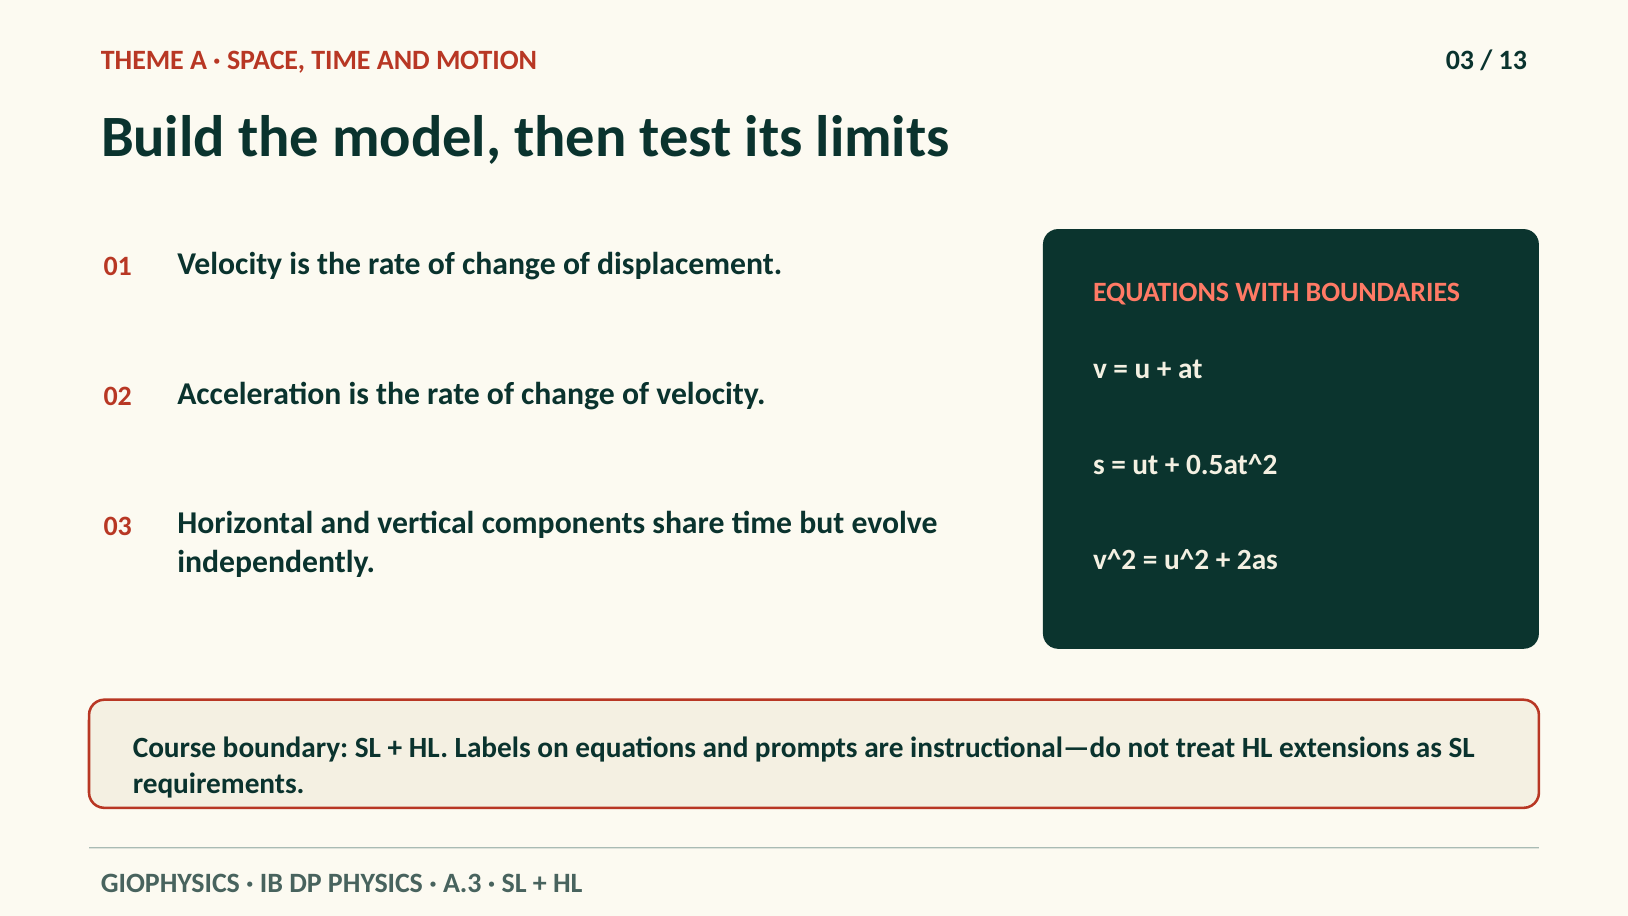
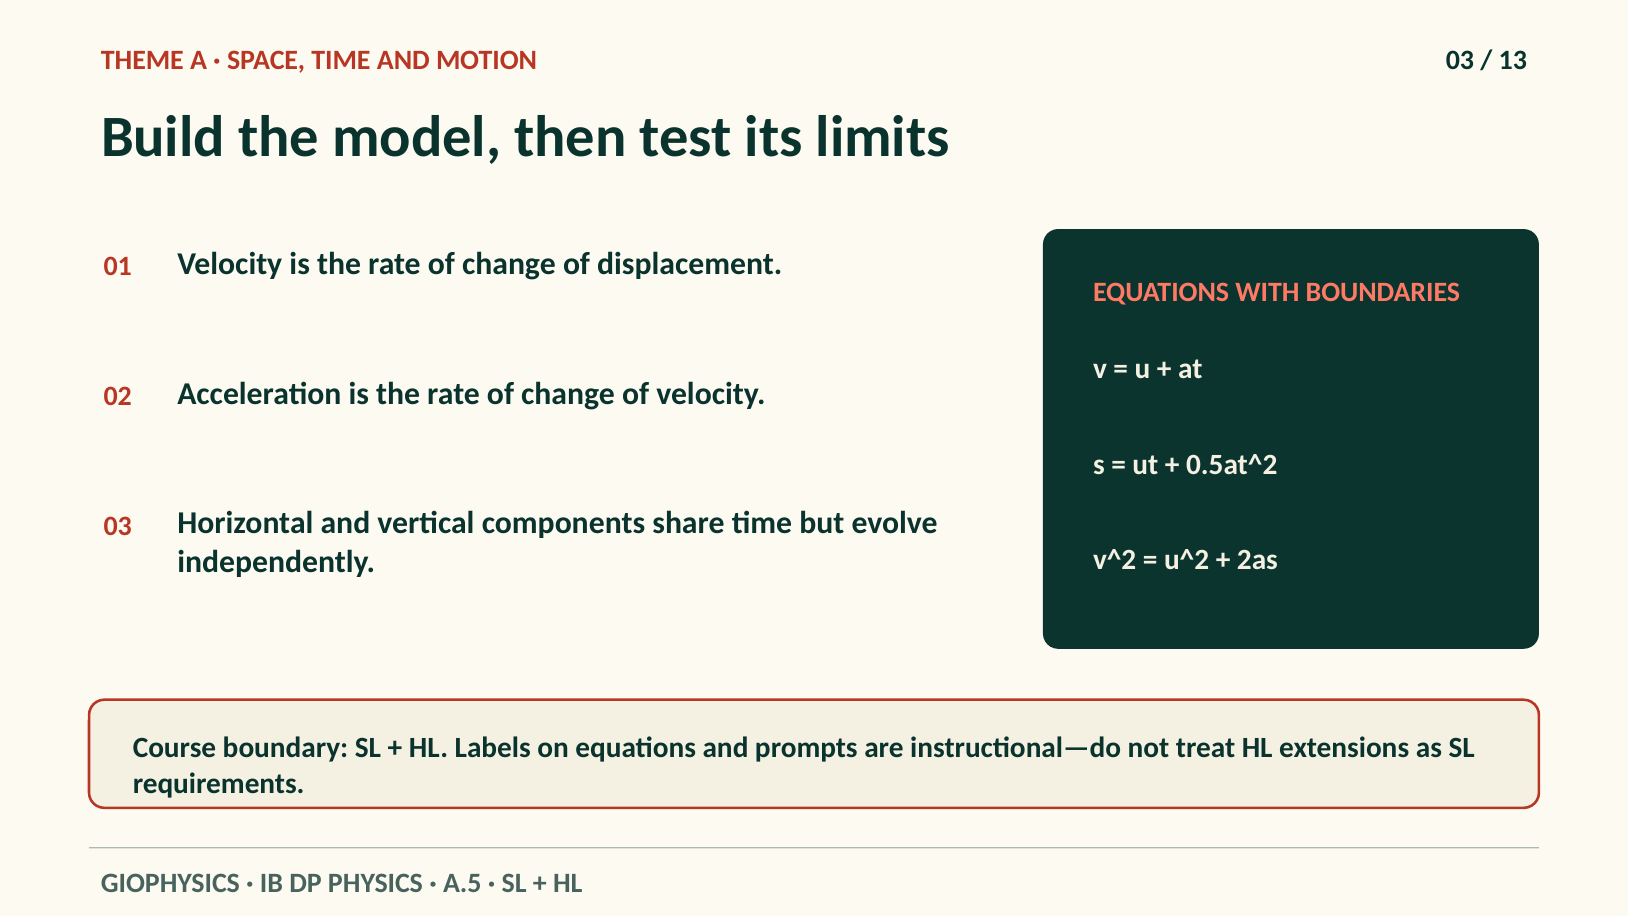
A.3: A.3 -> A.5 (462, 883)
